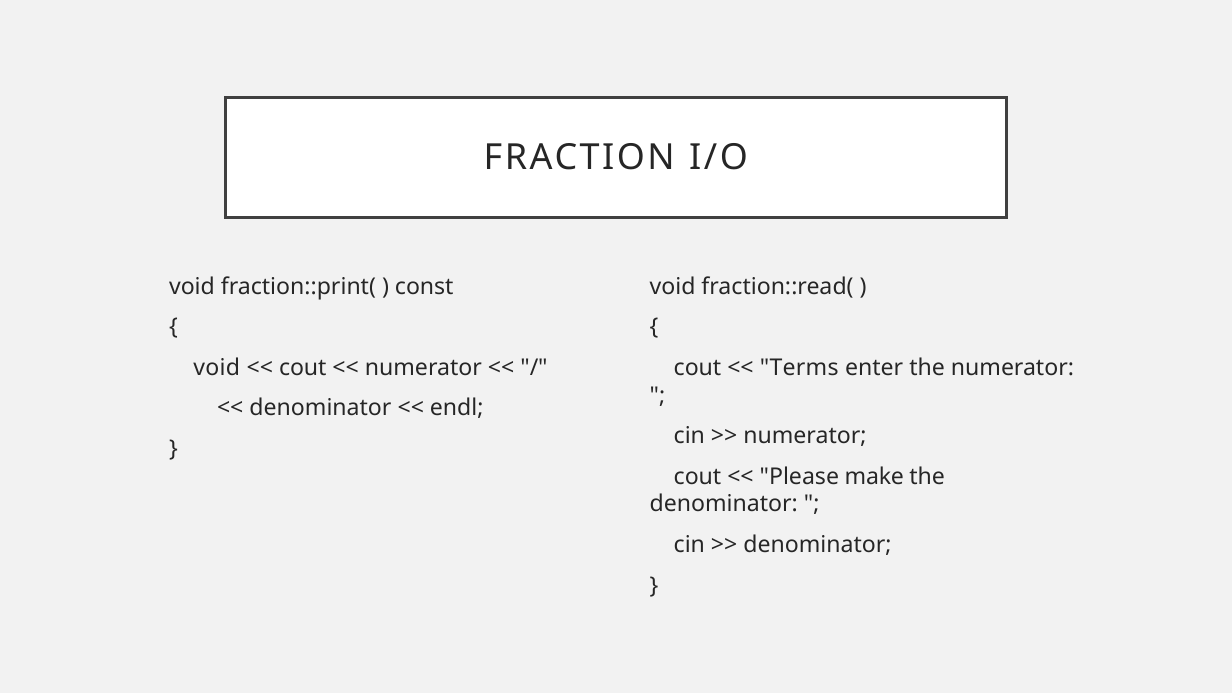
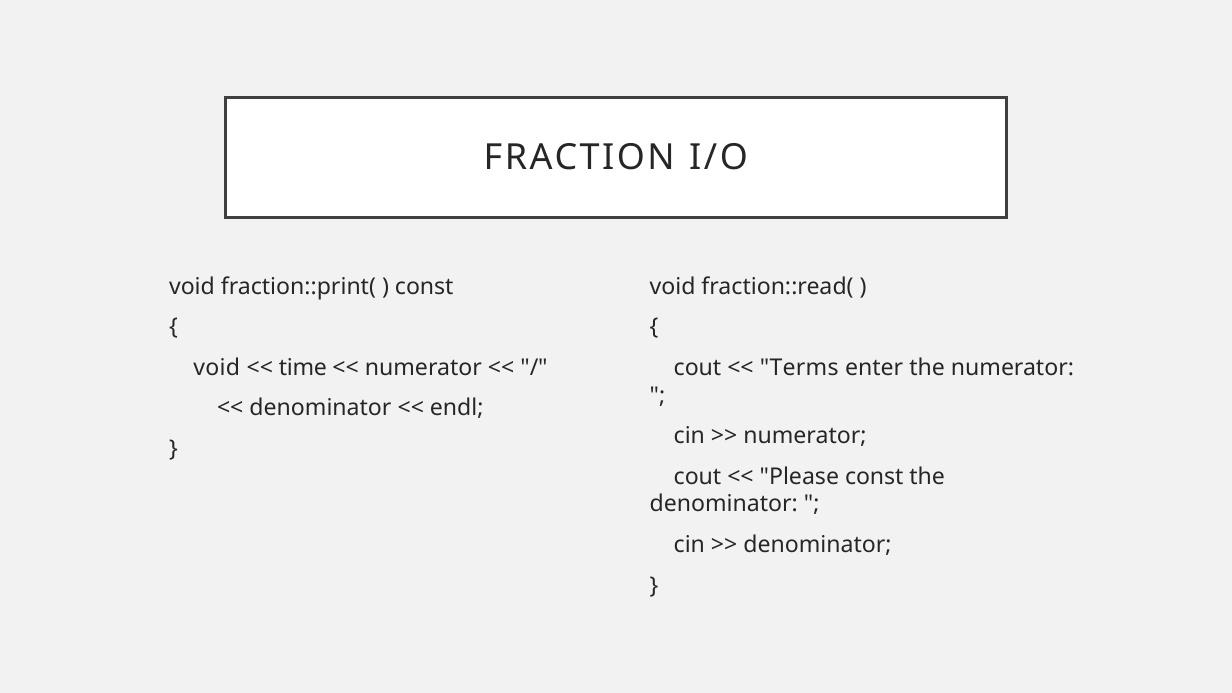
cout: cout -> time (303, 368)
Please make: make -> const (874, 477)
